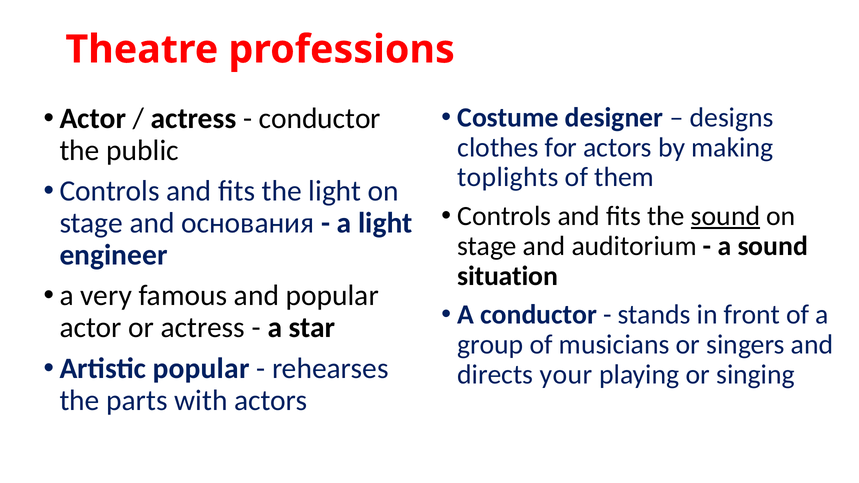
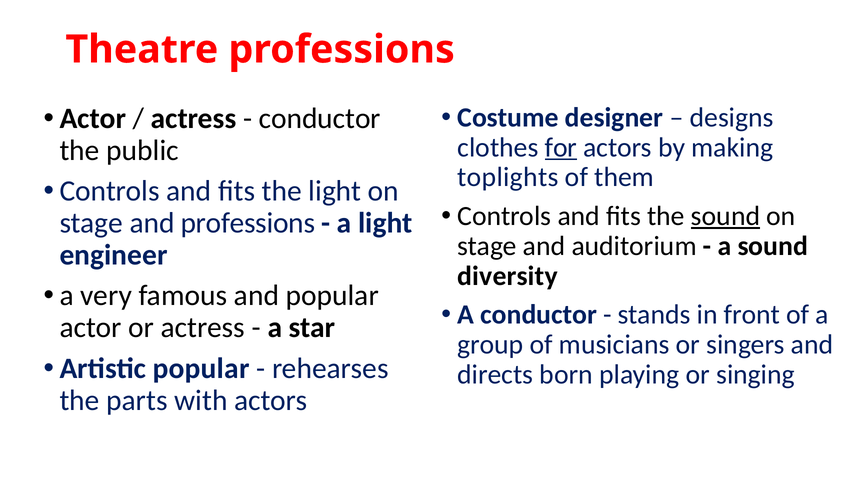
for underline: none -> present (561, 147)
and основания: основания -> professions (248, 223)
situation: situation -> diversity (508, 276)
your: your -> born (566, 375)
